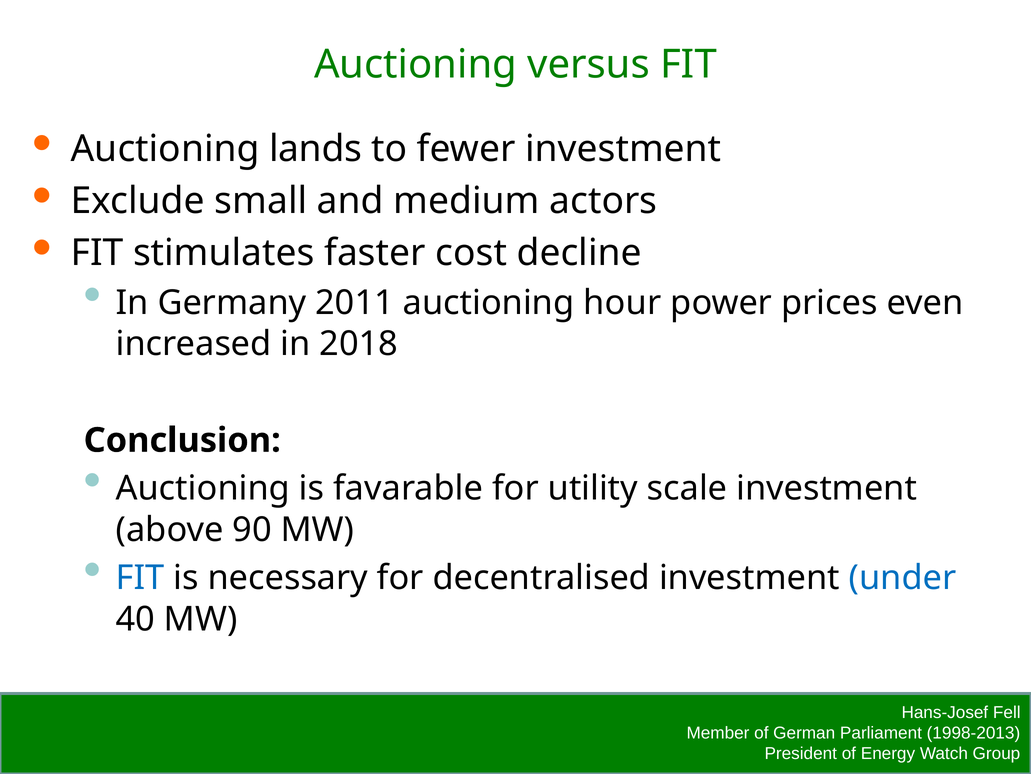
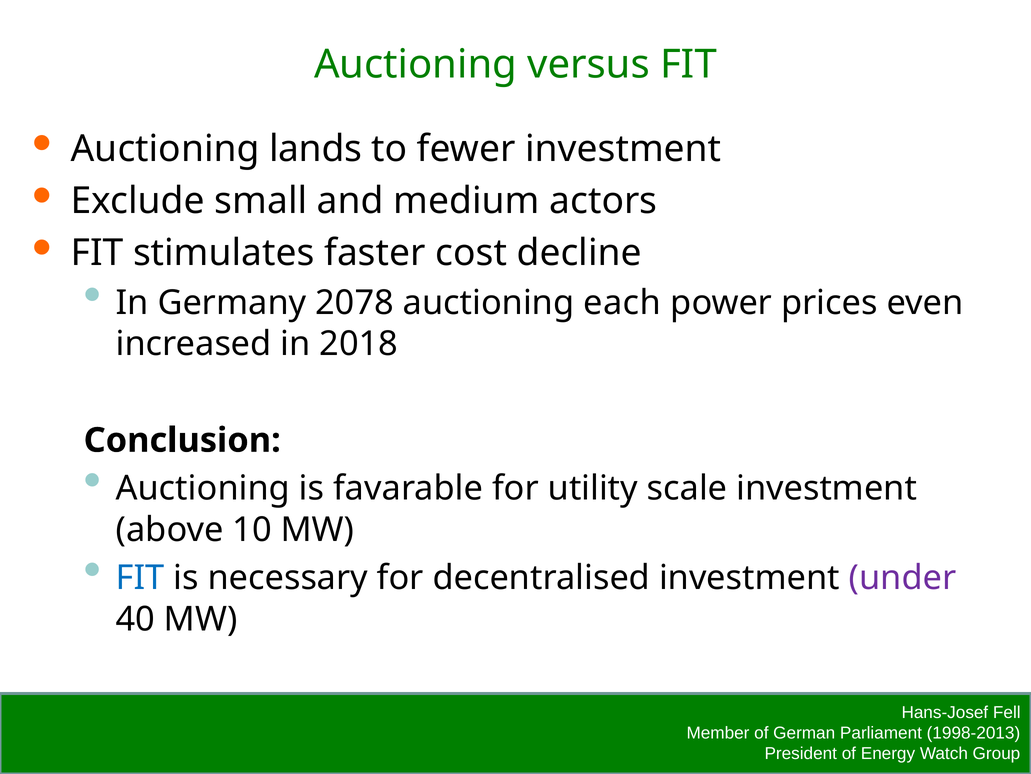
2011: 2011 -> 2078 (355, 303)
hour: hour -> each (622, 303)
90: 90 -> 10 (252, 529)
under colour: blue -> purple (903, 577)
